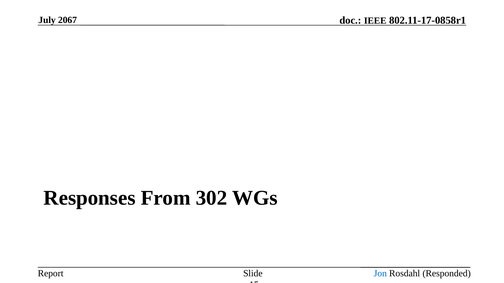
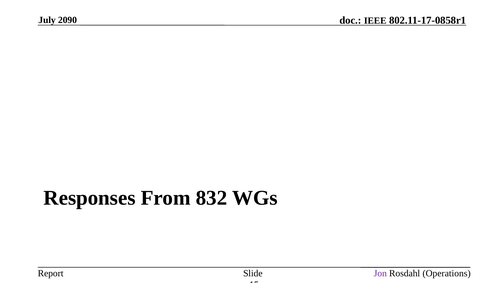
2067: 2067 -> 2090 (67, 20)
302: 302 -> 832 (211, 198)
Jon colour: blue -> purple (380, 274)
Responded: Responded -> Operations (447, 274)
